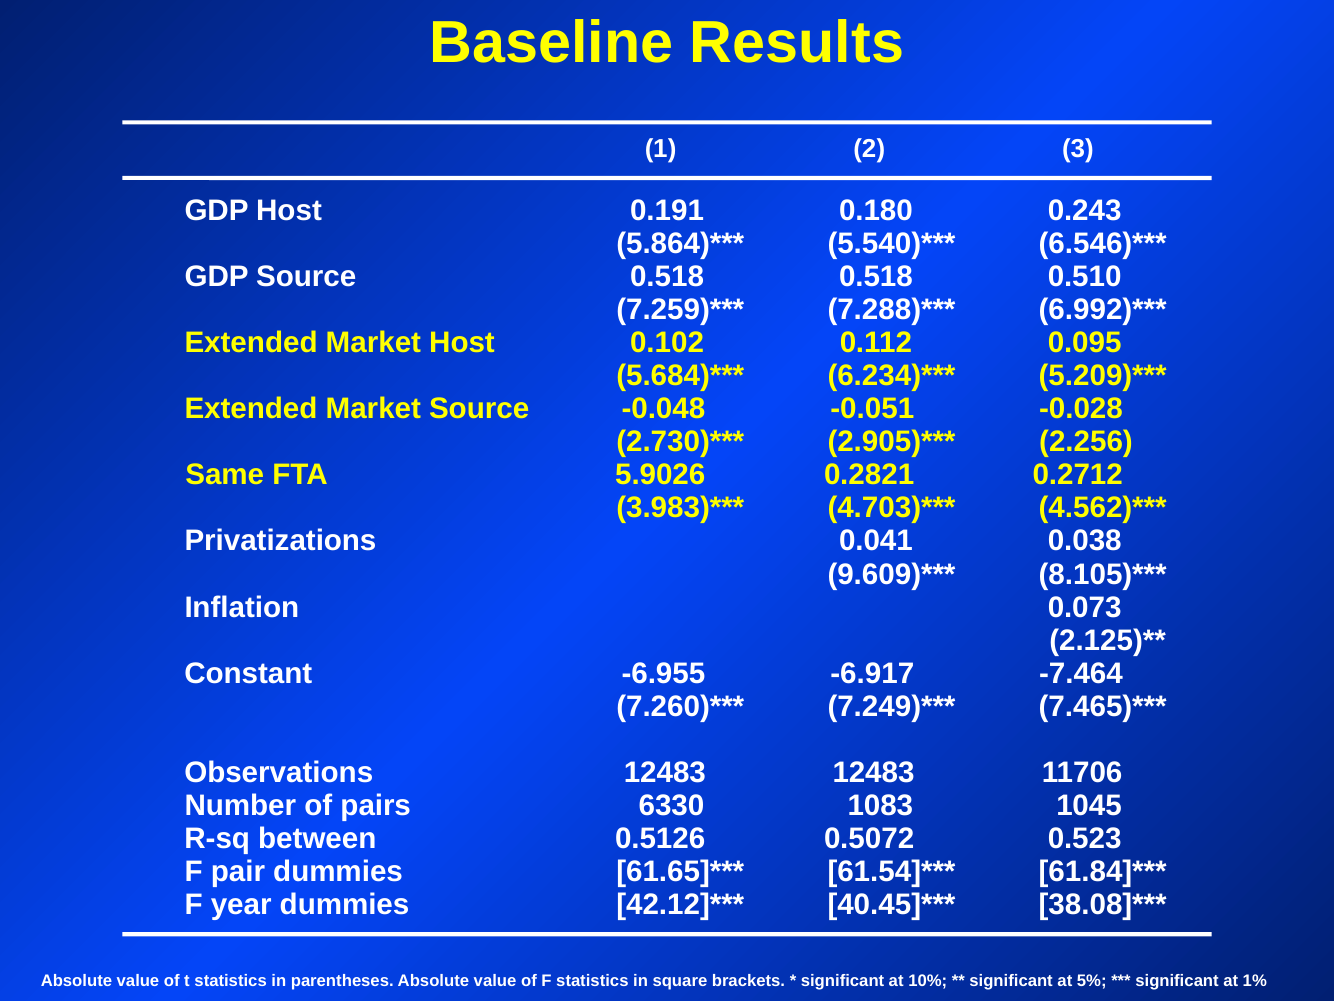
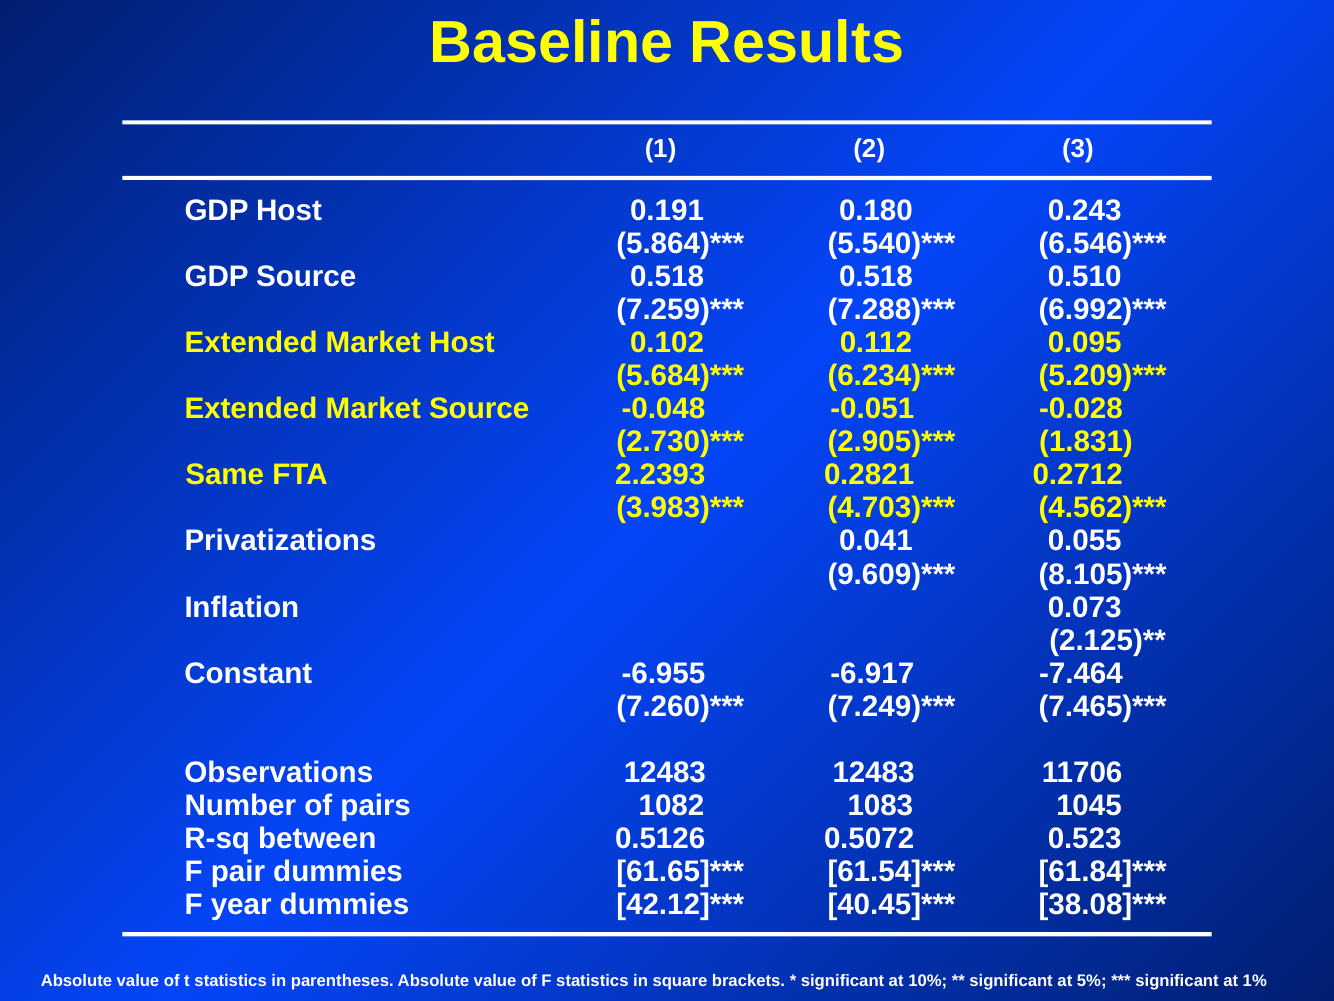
2.256: 2.256 -> 1.831 (1086, 442)
5.9026: 5.9026 -> 2.2393 (660, 475)
0.038: 0.038 -> 0.055 (1085, 541)
6330: 6330 -> 1082 (672, 805)
